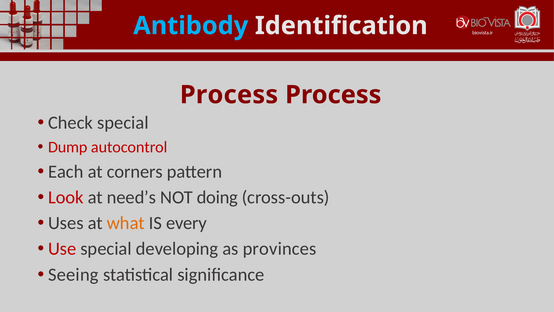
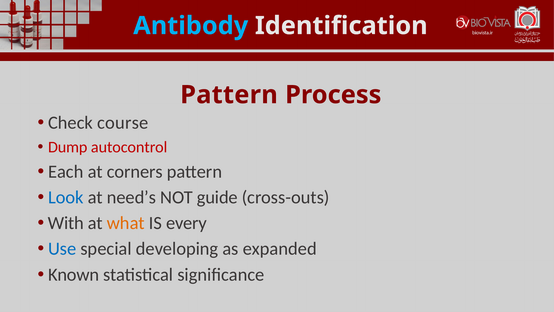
Process: Process -> Pattern (229, 95)
Check special: special -> course (123, 122)
Look colour: red -> blue (66, 197)
doing: doing -> guide (217, 197)
Uses: Uses -> With (66, 223)
Use colour: red -> blue (62, 249)
provinces: provinces -> expanded (280, 249)
Seeing: Seeing -> Known (74, 274)
